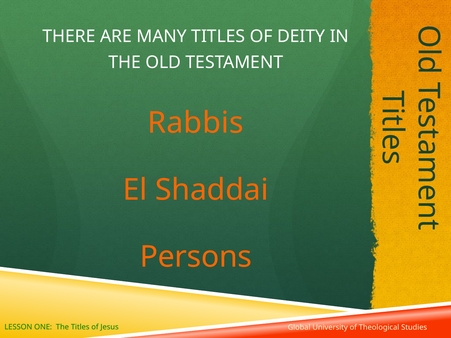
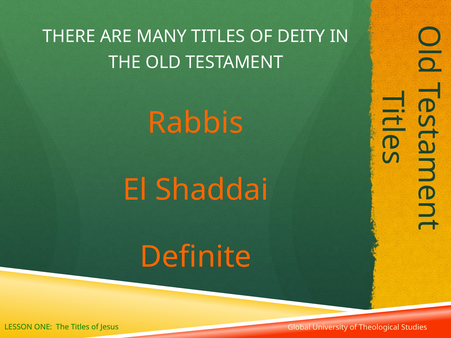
Persons: Persons -> Definite (196, 257)
